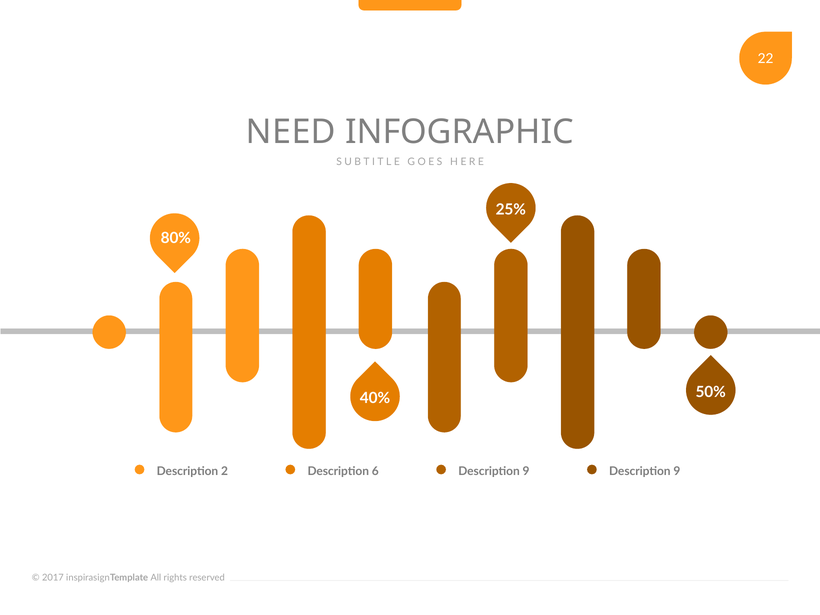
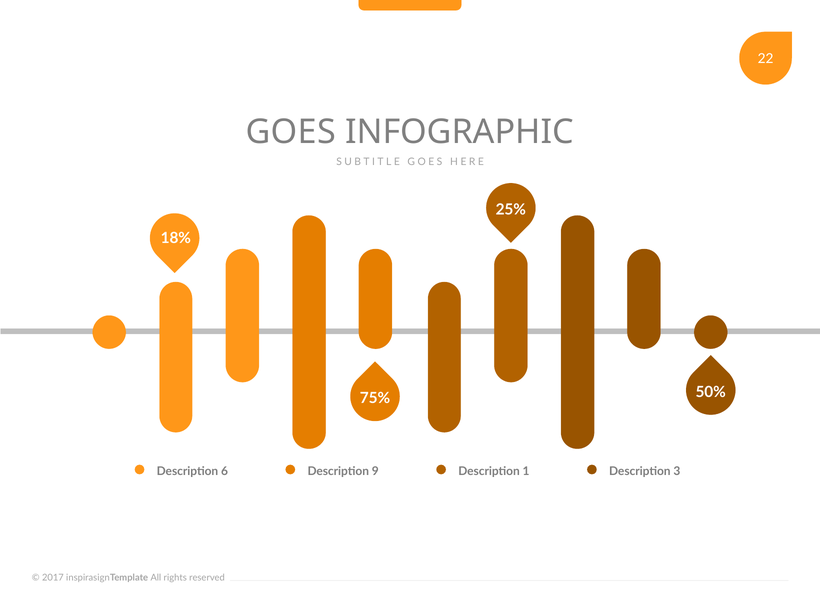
NEED: NEED -> GOES (291, 132)
80%: 80% -> 18% (176, 238)
40%: 40% -> 75% (375, 398)
2: 2 -> 6 (224, 471)
6: 6 -> 9 (375, 471)
9: 9 -> 1 (526, 471)
9: 9 -> 3 (677, 471)
